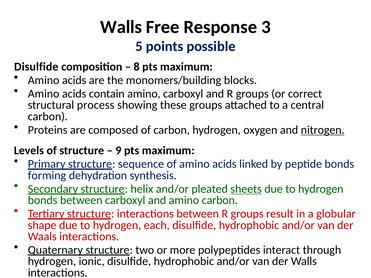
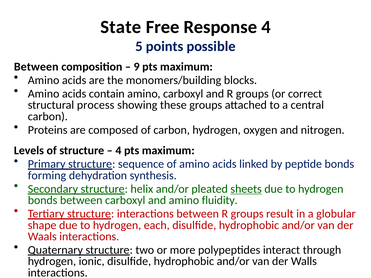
Walls: Walls -> State (121, 27)
Response 3: 3 -> 4 (266, 27)
Disulfide: Disulfide -> Between (36, 67)
8: 8 -> 9 (137, 67)
nitrogen underline: present -> none (323, 130)
9: 9 -> 4 (118, 151)
amino carbon: carbon -> fluidity (220, 200)
